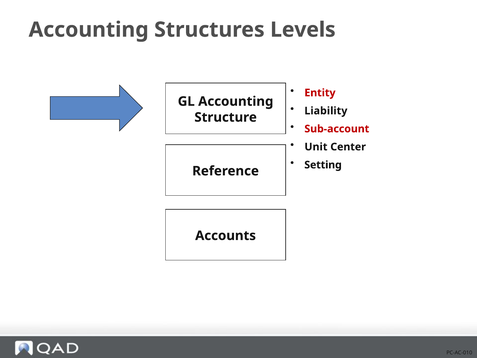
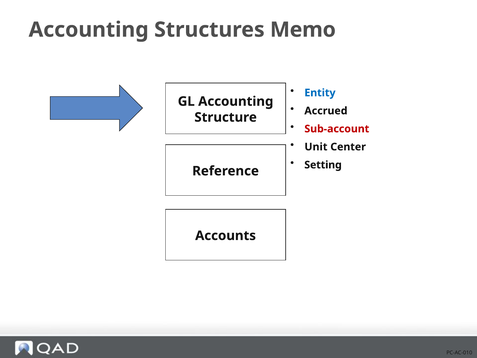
Levels: Levels -> Memo (303, 30)
Entity colour: red -> blue (320, 93)
Liability: Liability -> Accrued (326, 111)
